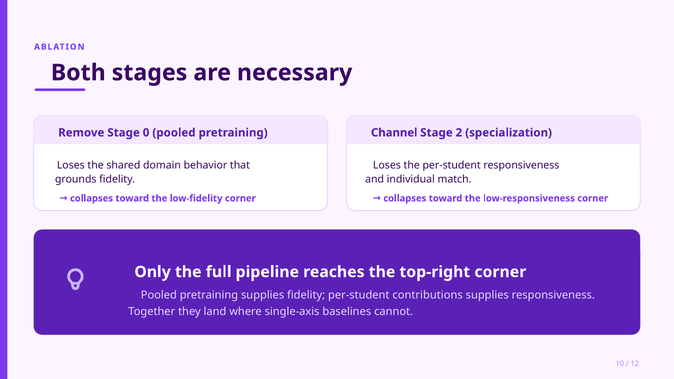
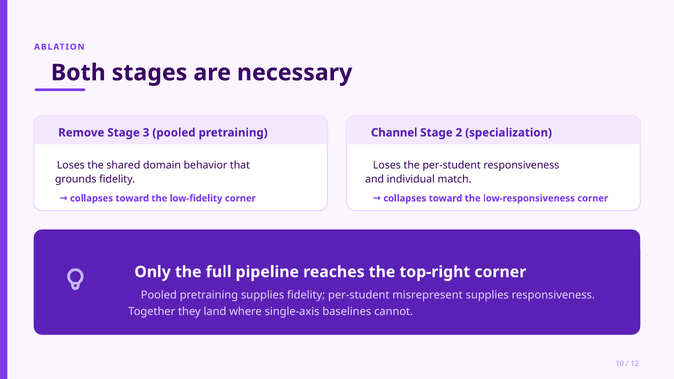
0: 0 -> 3 (146, 133)
contributions: contributions -> misrepresent (428, 295)
